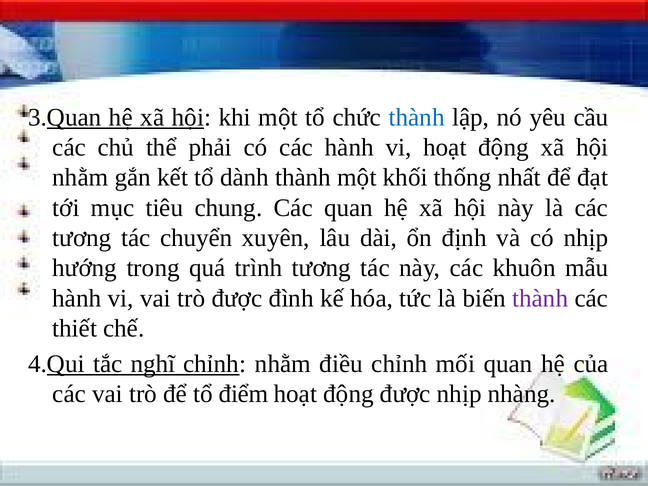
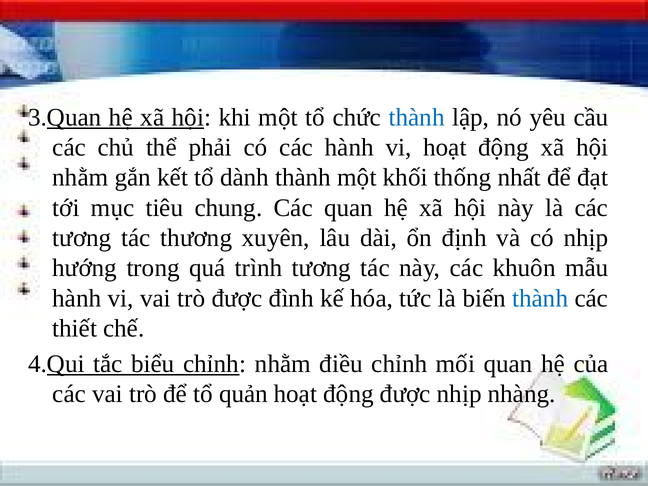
chuyển: chuyển -> thương (196, 238)
thành colour: purple -> blue (540, 298)
nghĩ: nghĩ -> biểu (153, 364)
điểm: điểm -> quản (243, 394)
